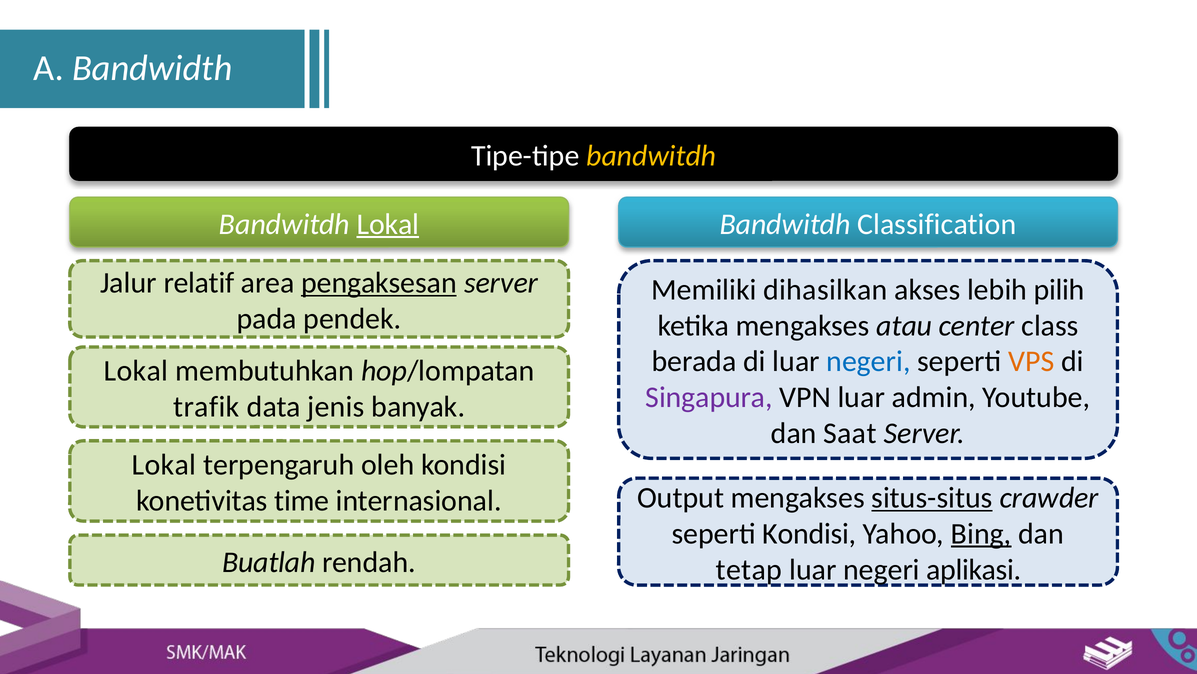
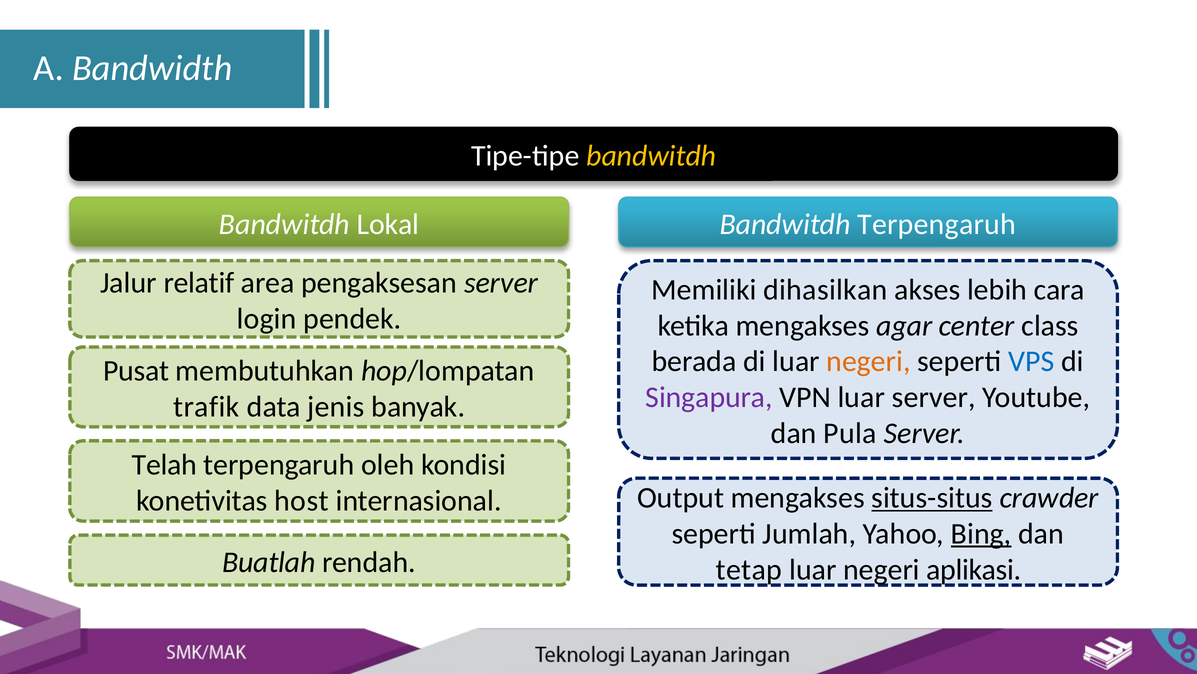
Lokal underline: present -> none (388, 224)
Bandwitdh Classification: Classification -> Terpengaruh (937, 224)
pengaksesan underline: present -> none (379, 283)
pilih: pilih -> cara (1059, 289)
pada: pada -> login (267, 319)
atau: atau -> agar (904, 325)
negeri colour: blue -> orange (868, 361)
VPS colour: orange -> blue (1031, 361)
Lokal: Lokal -> Pusat (136, 371)
luar admin: admin -> server (934, 397)
Saat: Saat -> Pula (850, 433)
Lokal: Lokal -> Telah (164, 465)
time: time -> host (302, 500)
seperti Kondisi: Kondisi -> Jumlah (809, 533)
